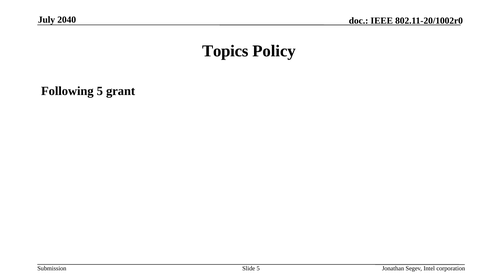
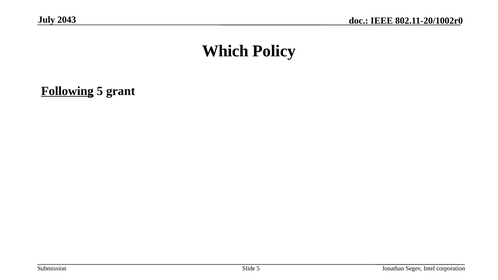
2040: 2040 -> 2043 (67, 20)
Topics: Topics -> Which (225, 51)
Following underline: none -> present (67, 91)
